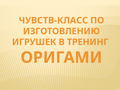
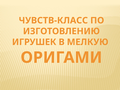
ТРЕНИНГ: ТРЕНИНГ -> МЕЛКУЮ (88, 42)
